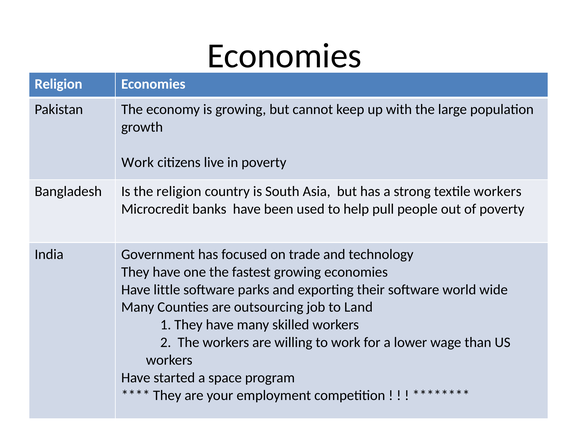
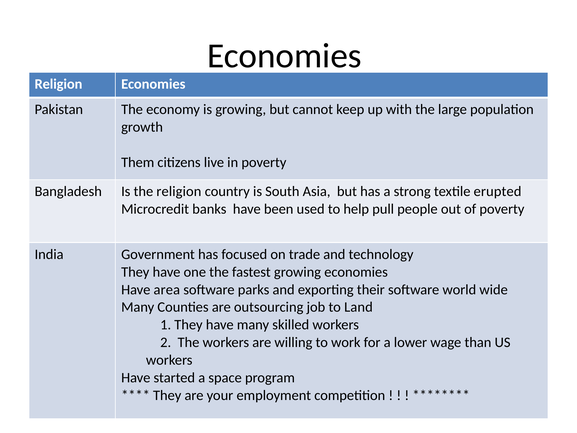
Work: Work -> Them (138, 162)
textile workers: workers -> erupted (498, 191)
little: little -> area (167, 289)
